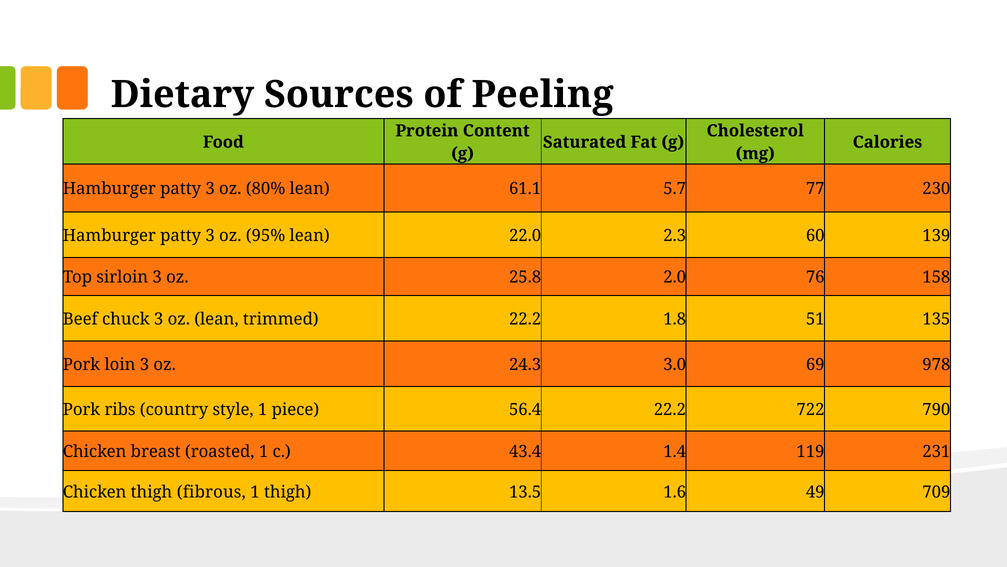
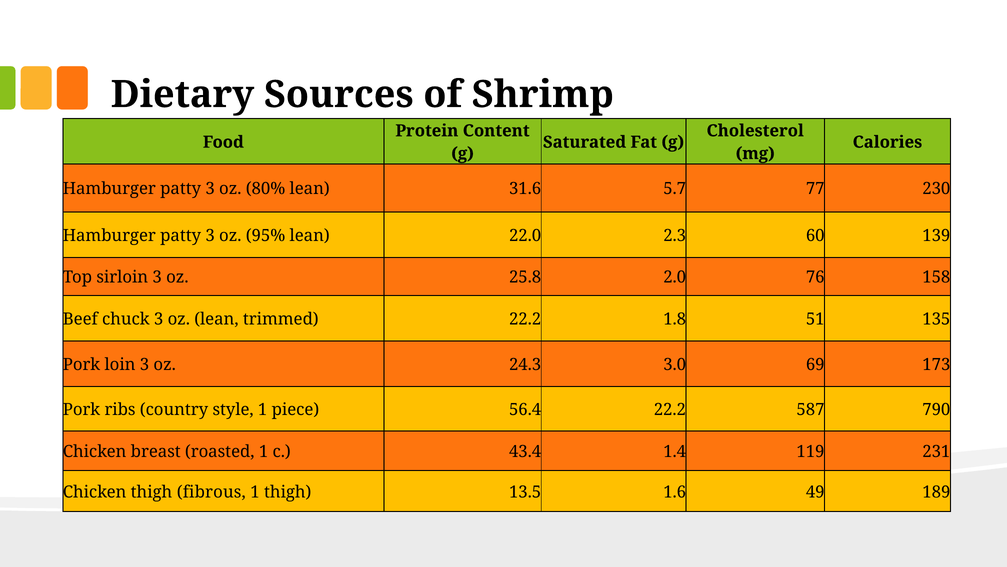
Peeling: Peeling -> Shrimp (543, 95)
61.1: 61.1 -> 31.6 (525, 189)
978: 978 -> 173 (936, 364)
722: 722 -> 587 (810, 409)
709: 709 -> 189 (936, 492)
